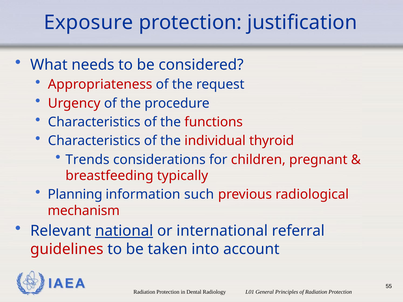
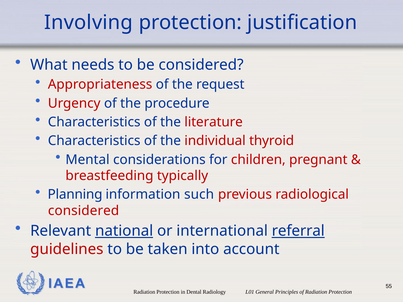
Exposure: Exposure -> Involving (89, 23)
functions: functions -> literature (214, 122)
Trends: Trends -> Mental (88, 160)
mechanism: mechanism -> considered (84, 211)
referral underline: none -> present (298, 231)
